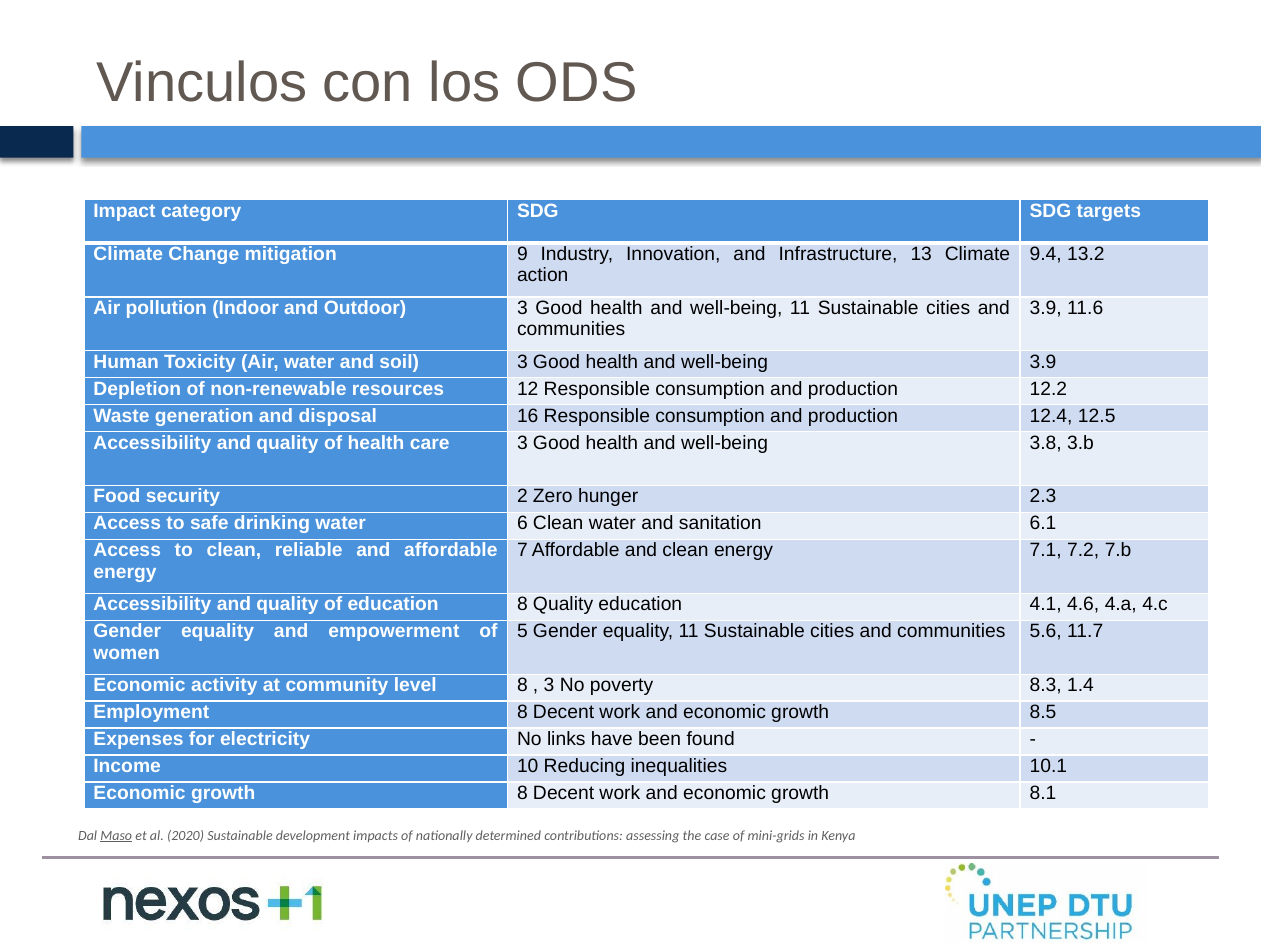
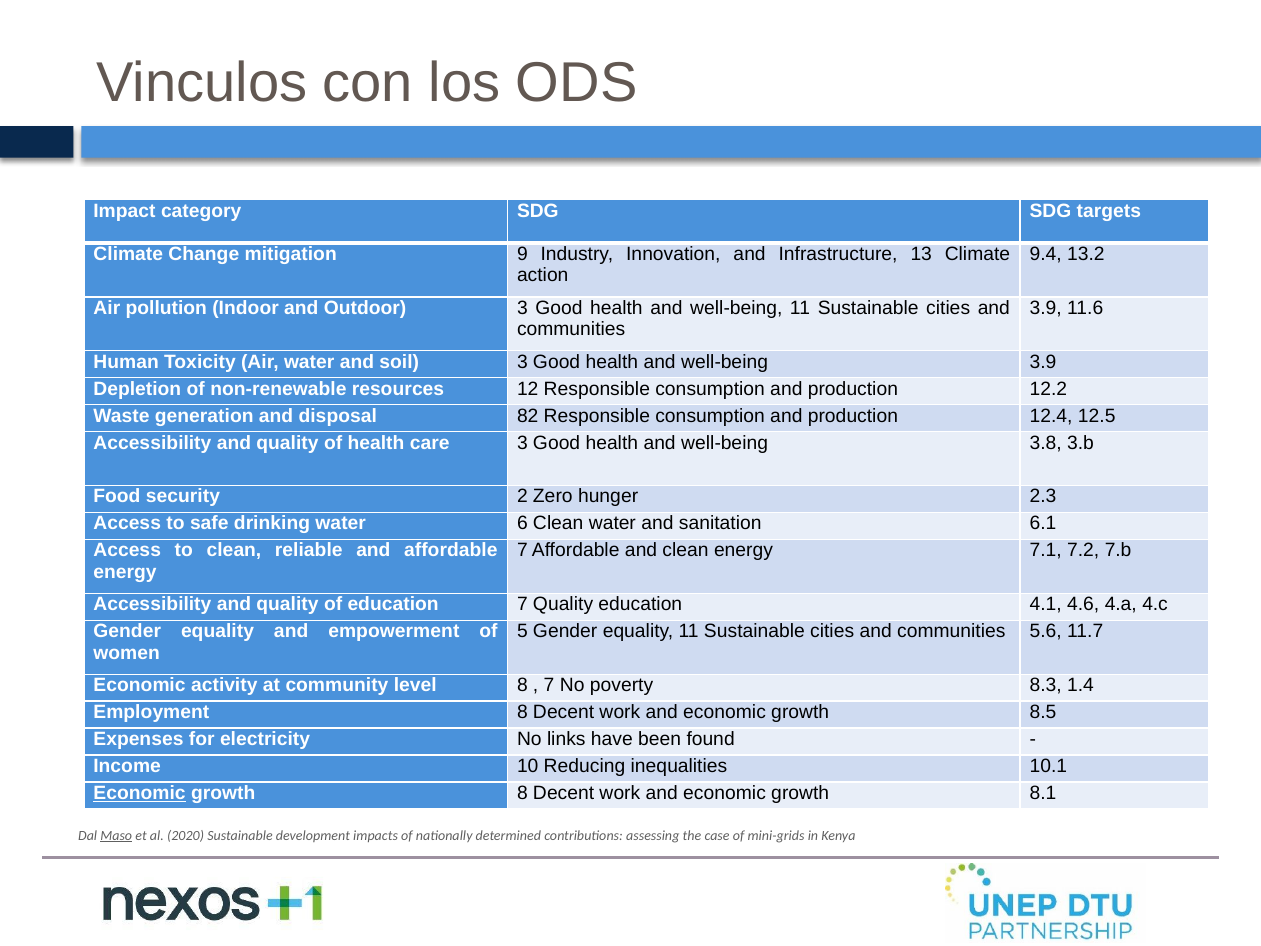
16: 16 -> 82 (528, 416)
education 8: 8 -> 7 (522, 604)
3: 3 -> 7 (549, 685)
Economic underline: none -> present (140, 793)
